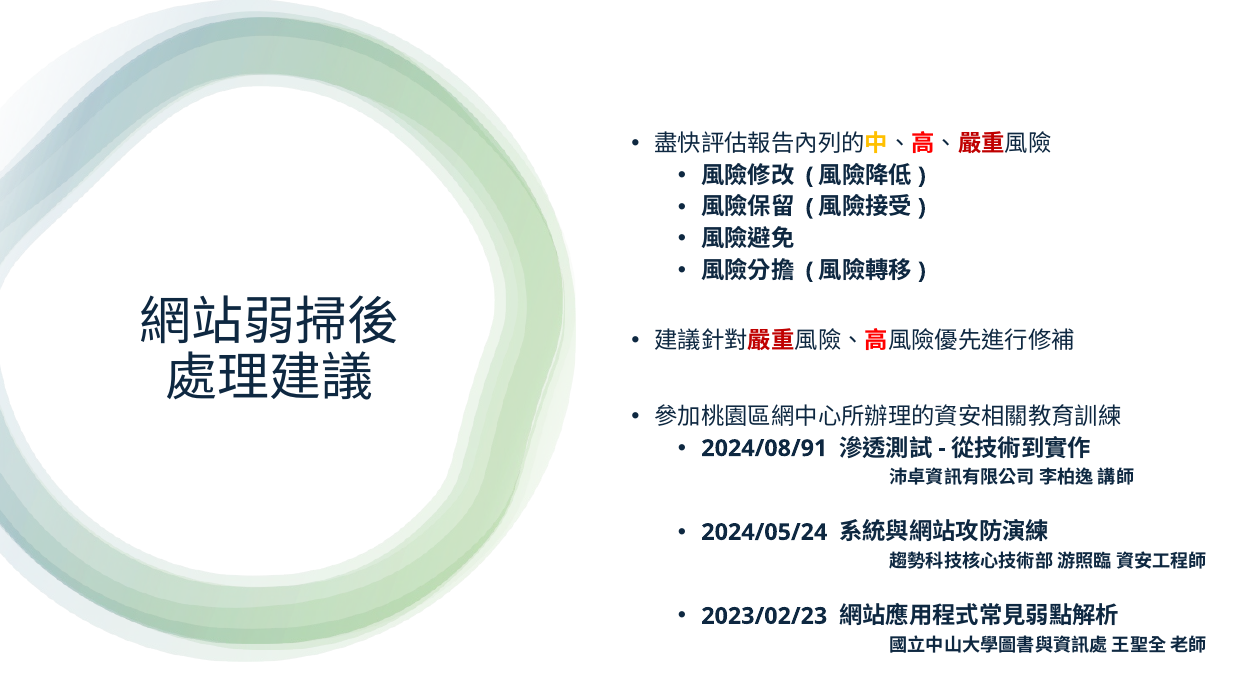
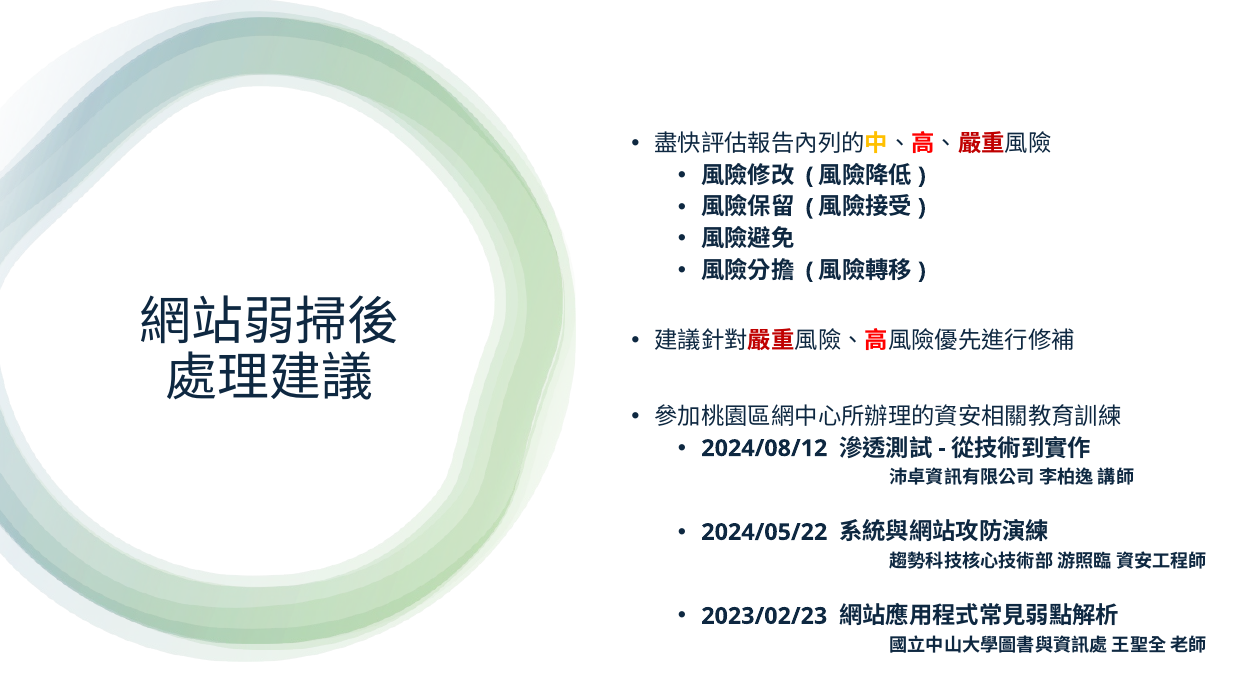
2024/08/91: 2024/08/91 -> 2024/08/12 (764, 449)
2024/05/24: 2024/05/24 -> 2024/05/22 (764, 532)
